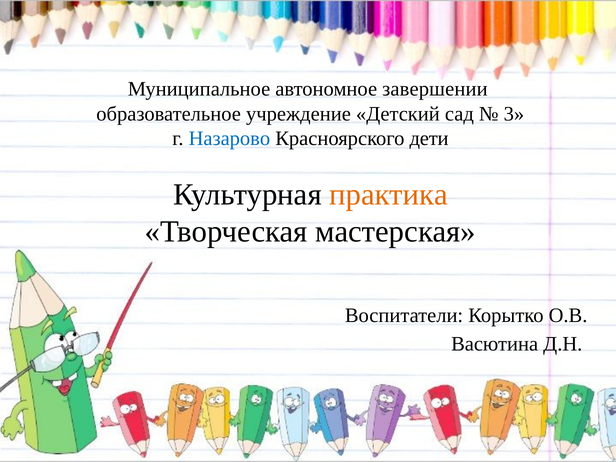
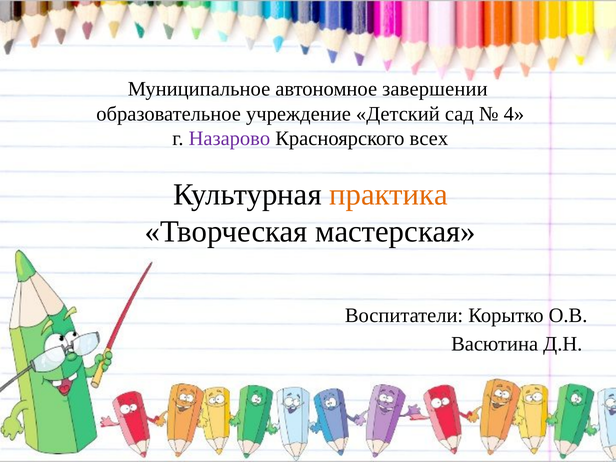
3: 3 -> 4 (514, 114)
Назарово colour: blue -> purple (229, 138)
дети: дети -> всех (429, 138)
